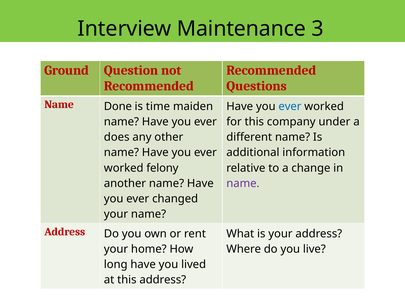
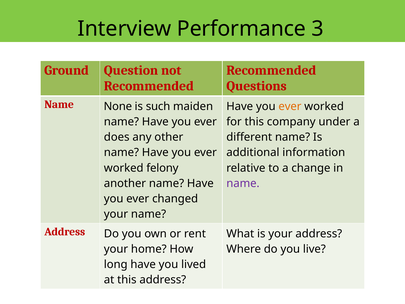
Maintenance: Maintenance -> Performance (241, 29)
Done: Done -> None (118, 106)
time: time -> such (158, 106)
ever colour: blue -> orange (290, 106)
